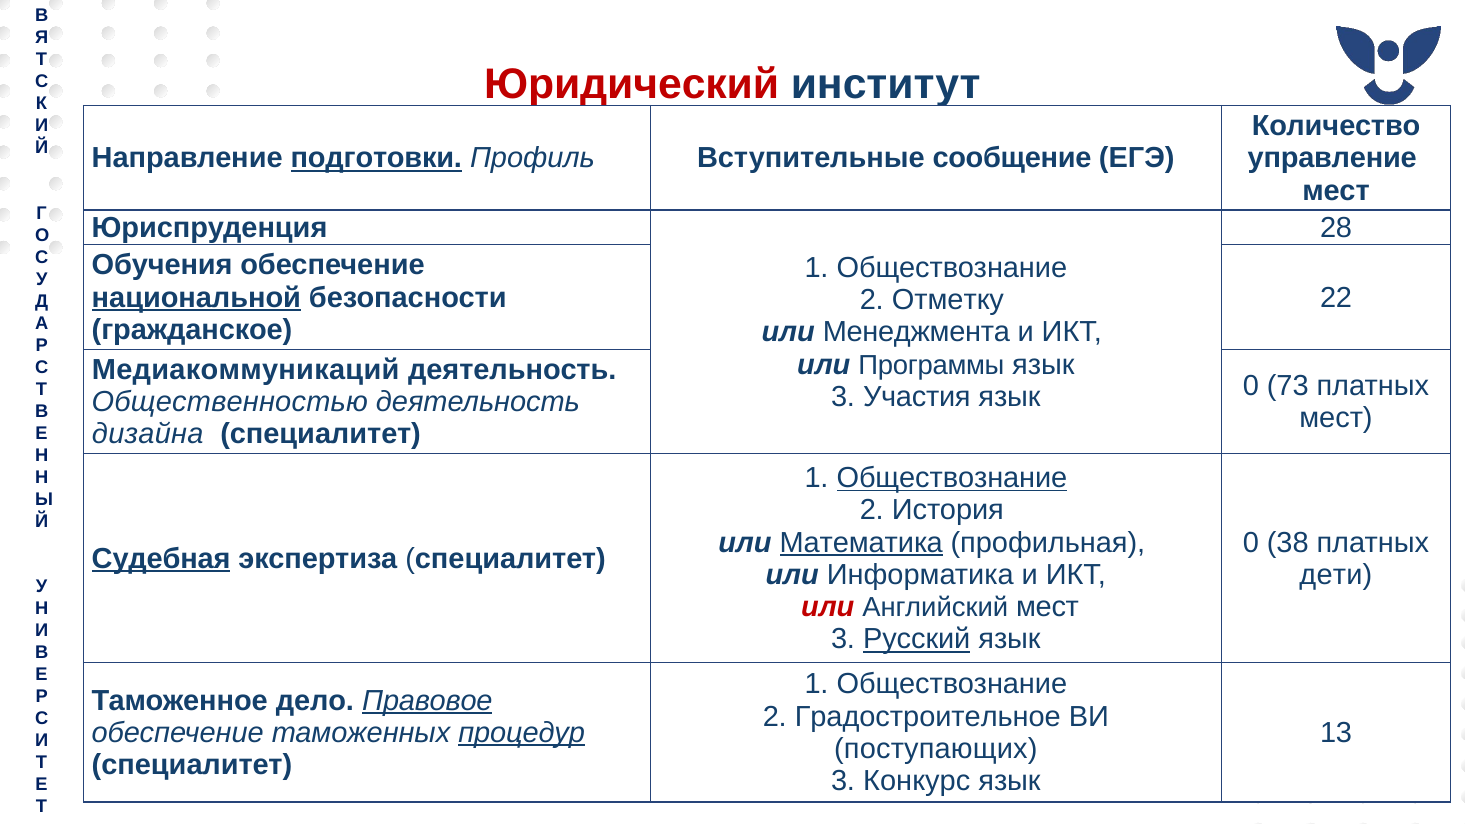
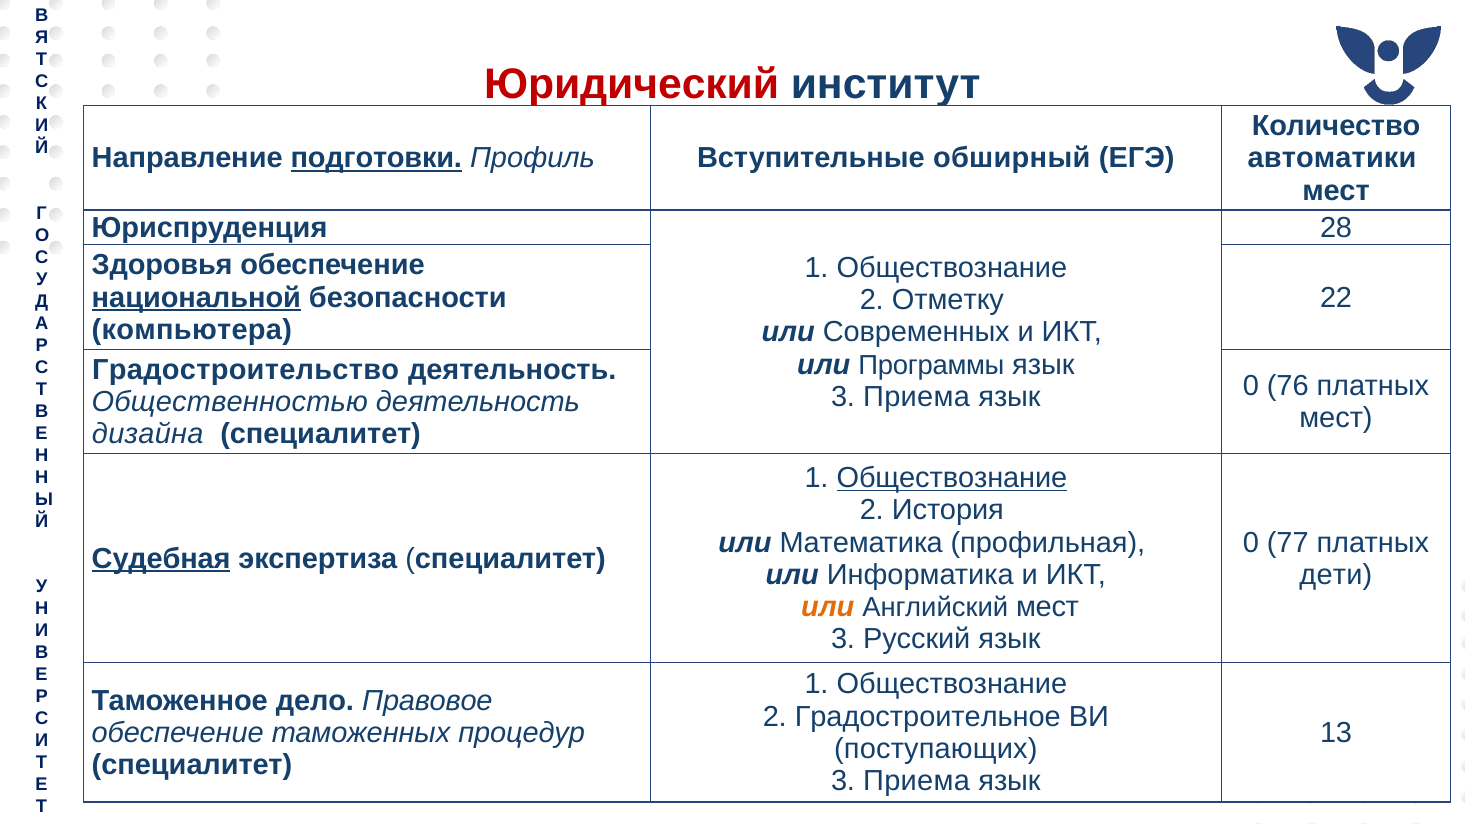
сообщение: сообщение -> обширный (1012, 158)
управление: управление -> автоматики (1332, 158)
Обучения: Обучения -> Здоровья (162, 265)
гражданское: гражданское -> компьютера (192, 330)
Менеджмента: Менеджмента -> Современных (916, 332)
Медиакоммуникаций: Медиакоммуникаций -> Градостроительство (246, 370)
73: 73 -> 76 (1288, 386)
Участия: Участия -> Приема (917, 397)
Математика underline: present -> none (861, 543)
38: 38 -> 77 (1288, 543)
или colour: red -> orange (828, 607)
Русский underline: present -> none (917, 639)
Правовое underline: present -> none (427, 701)
процедур underline: present -> none (522, 733)
Конкурс: Конкурс -> Приема (917, 781)
